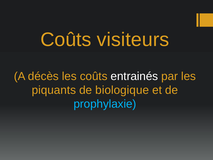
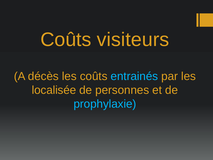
entrainés colour: white -> light blue (134, 76)
piquants: piquants -> localisée (54, 90)
biologique: biologique -> personnes (122, 90)
